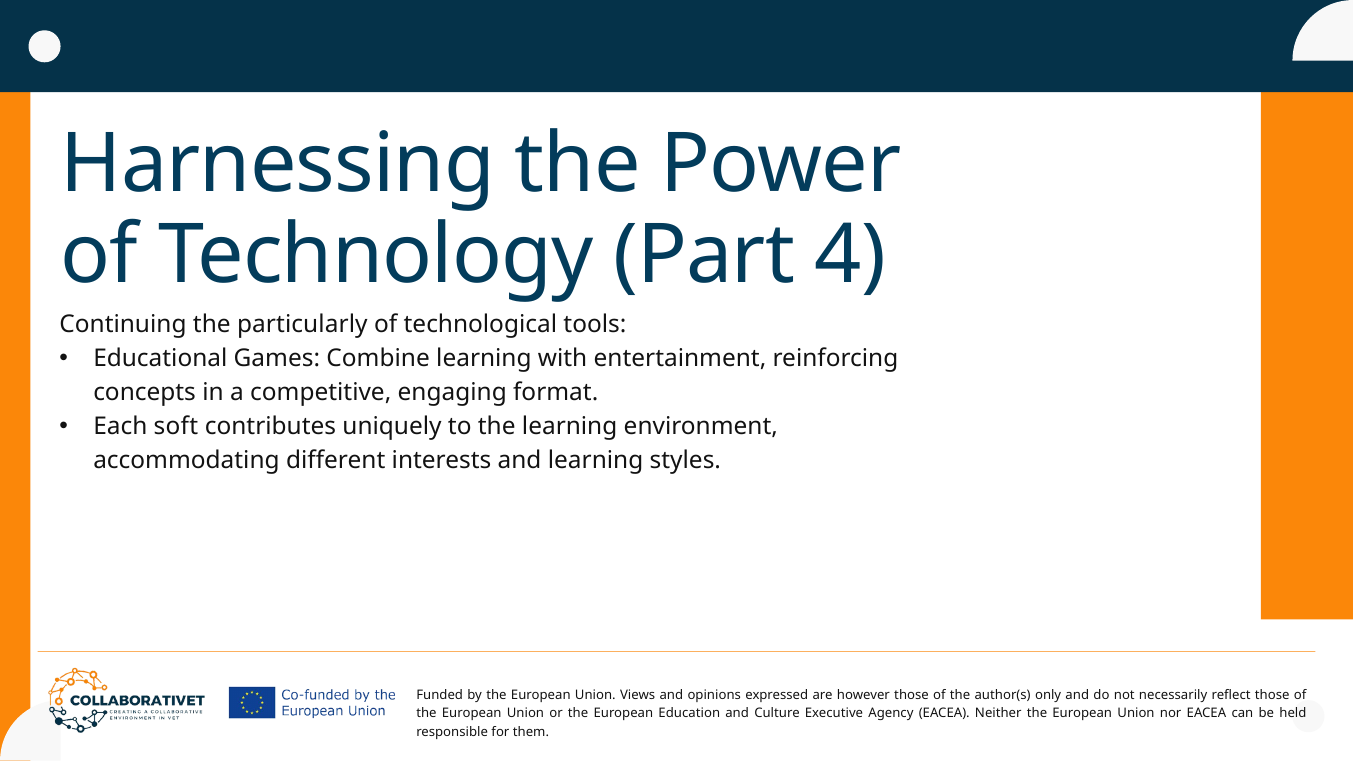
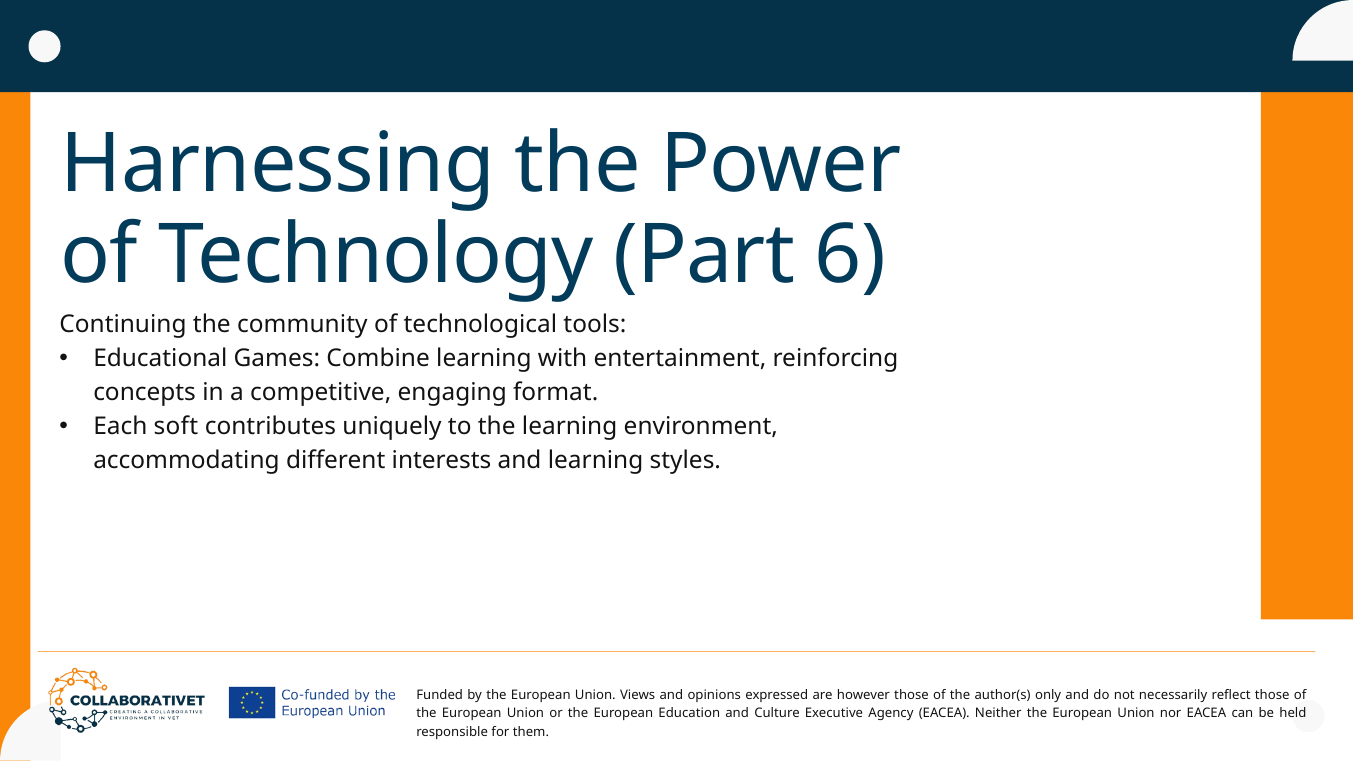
4: 4 -> 6 (851, 255)
particularly: particularly -> community (302, 324)
